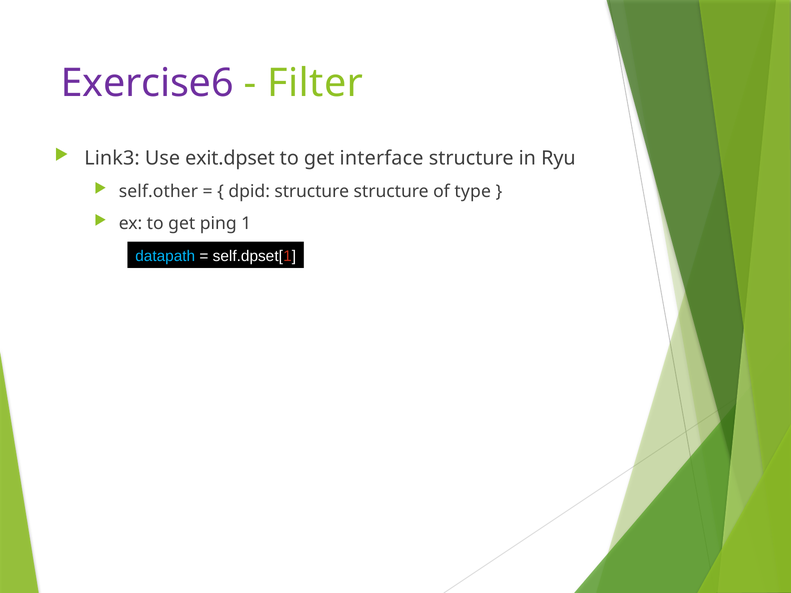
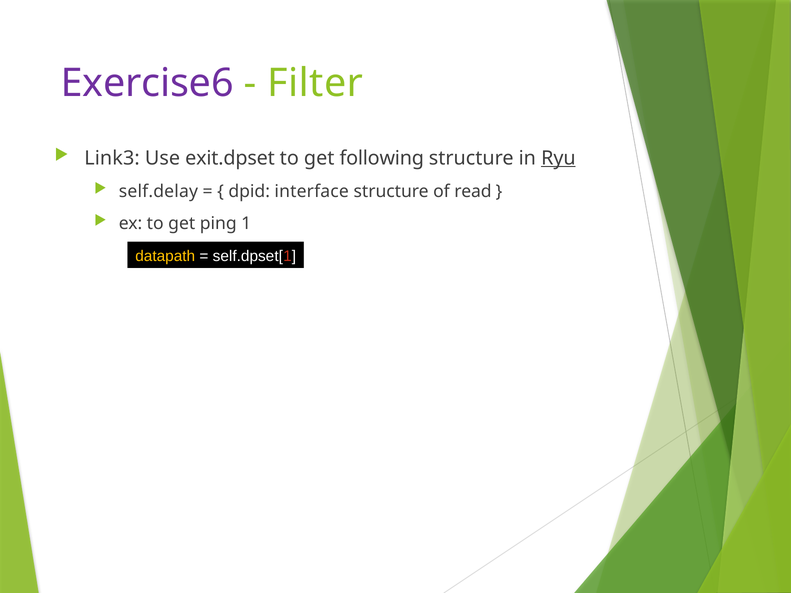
interface: interface -> following (382, 158)
Ryu underline: none -> present (558, 158)
self.other: self.other -> self.delay (158, 191)
dpid structure: structure -> interface (312, 191)
type: type -> read (473, 191)
datapath colour: light blue -> yellow (165, 256)
